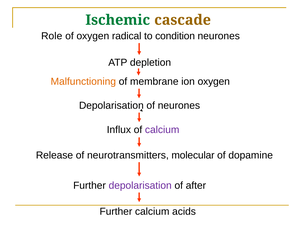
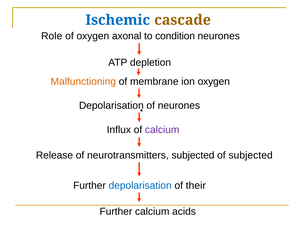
Ischemic colour: green -> blue (118, 20)
radical: radical -> axonal (127, 36)
neurotransmitters molecular: molecular -> subjected (193, 155)
of dopamine: dopamine -> subjected (251, 155)
depolarisation colour: purple -> blue (140, 186)
after: after -> their (196, 186)
